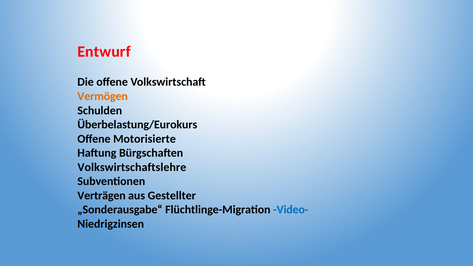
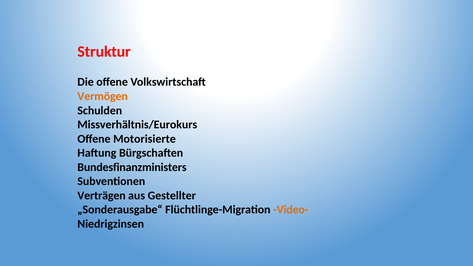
Entwurf: Entwurf -> Struktur (104, 52)
Überbelastung/Eurokurs: Überbelastung/Eurokurs -> Missverhältnis/Eurokurs (137, 125)
Volkswirtschaftslehre: Volkswirtschaftslehre -> Bundesfinanzministers (132, 167)
Video- colour: blue -> orange (291, 210)
